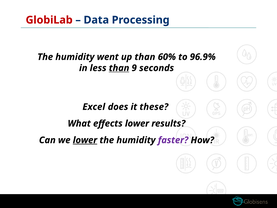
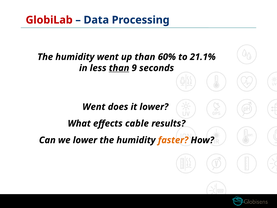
96.9%: 96.9% -> 21.1% (203, 57)
Excel: Excel -> Went (94, 107)
it these: these -> lower (154, 107)
effects lower: lower -> cable (137, 123)
lower underline: present -> none (85, 140)
faster colour: purple -> orange (173, 140)
